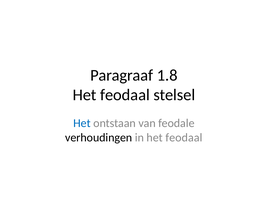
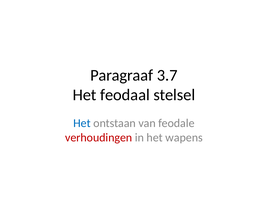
1.8: 1.8 -> 3.7 (167, 75)
verhoudingen colour: black -> red (99, 138)
in het feodaal: feodaal -> wapens (184, 138)
